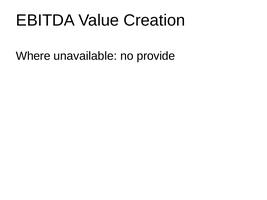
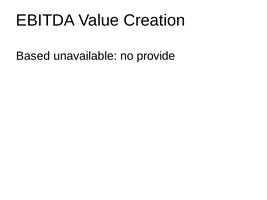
Where: Where -> Based (33, 56)
